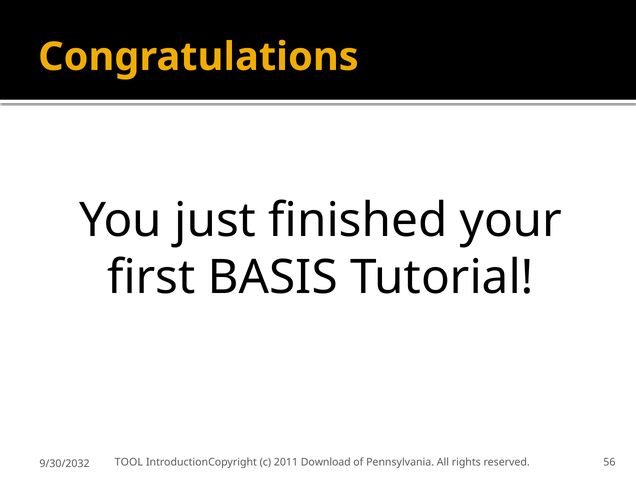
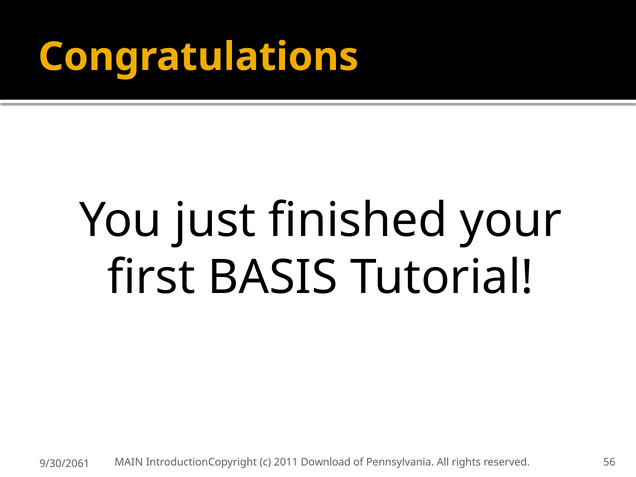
TOOL: TOOL -> MAIN (129, 462)
9/30/2032: 9/30/2032 -> 9/30/2061 (65, 464)
